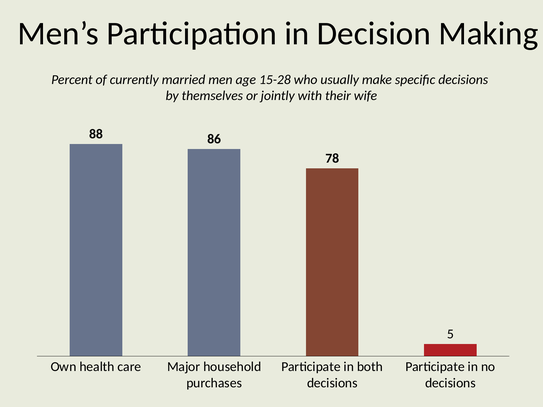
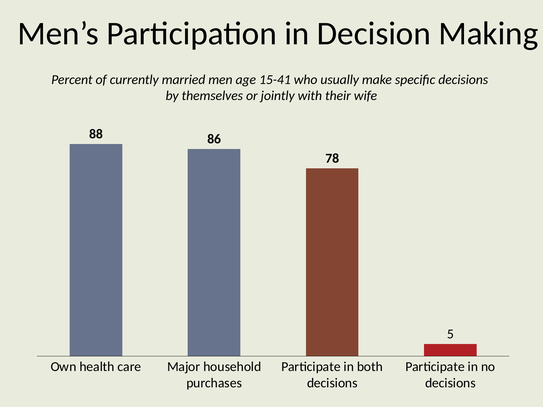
15-28: 15-28 -> 15-41 (275, 80)
